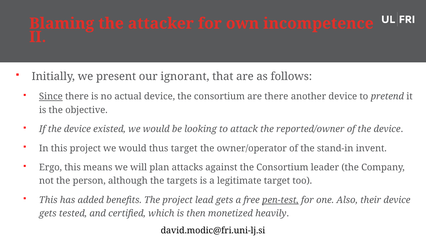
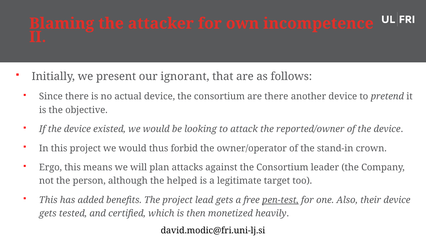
Since underline: present -> none (51, 96)
thus target: target -> forbid (184, 148)
invent: invent -> crown (371, 148)
targets: targets -> helped (182, 181)
